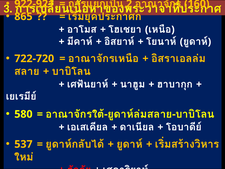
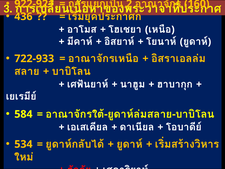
865: 865 -> 436 (23, 17)
722-720: 722-720 -> 722-933 (34, 59)
580: 580 -> 584 (23, 114)
537: 537 -> 534 (23, 144)
